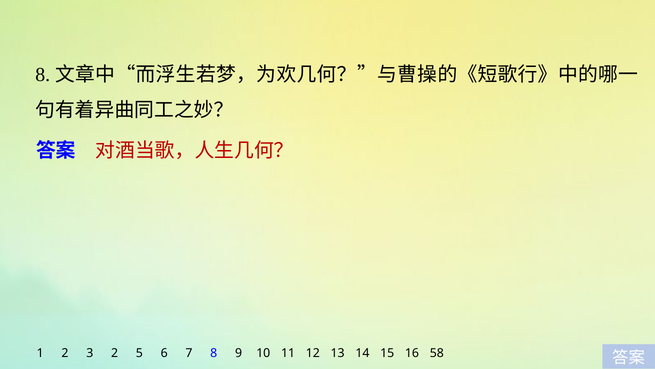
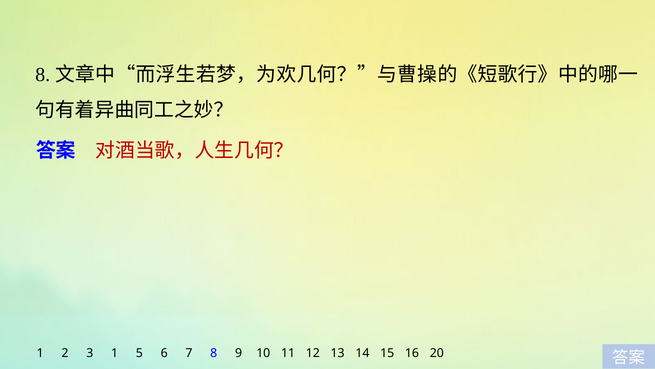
3 2: 2 -> 1 (115, 353)
58: 58 -> 20 (437, 353)
